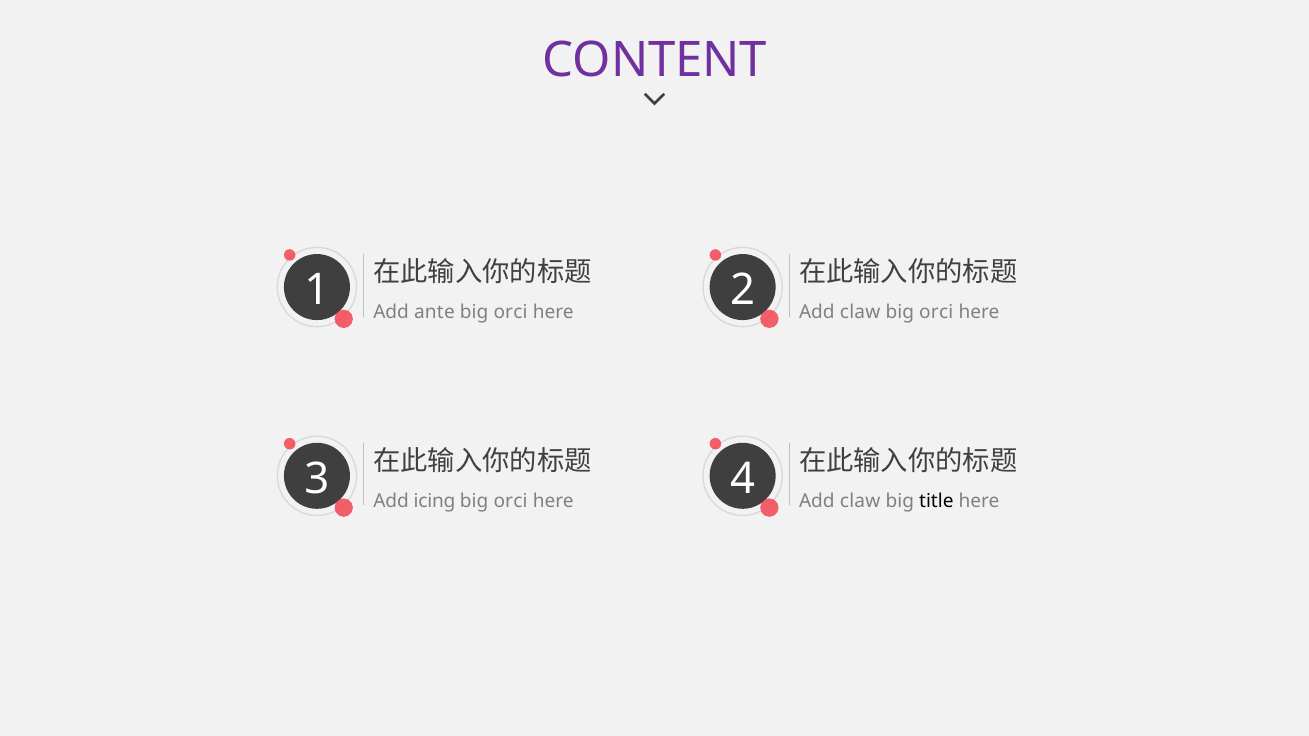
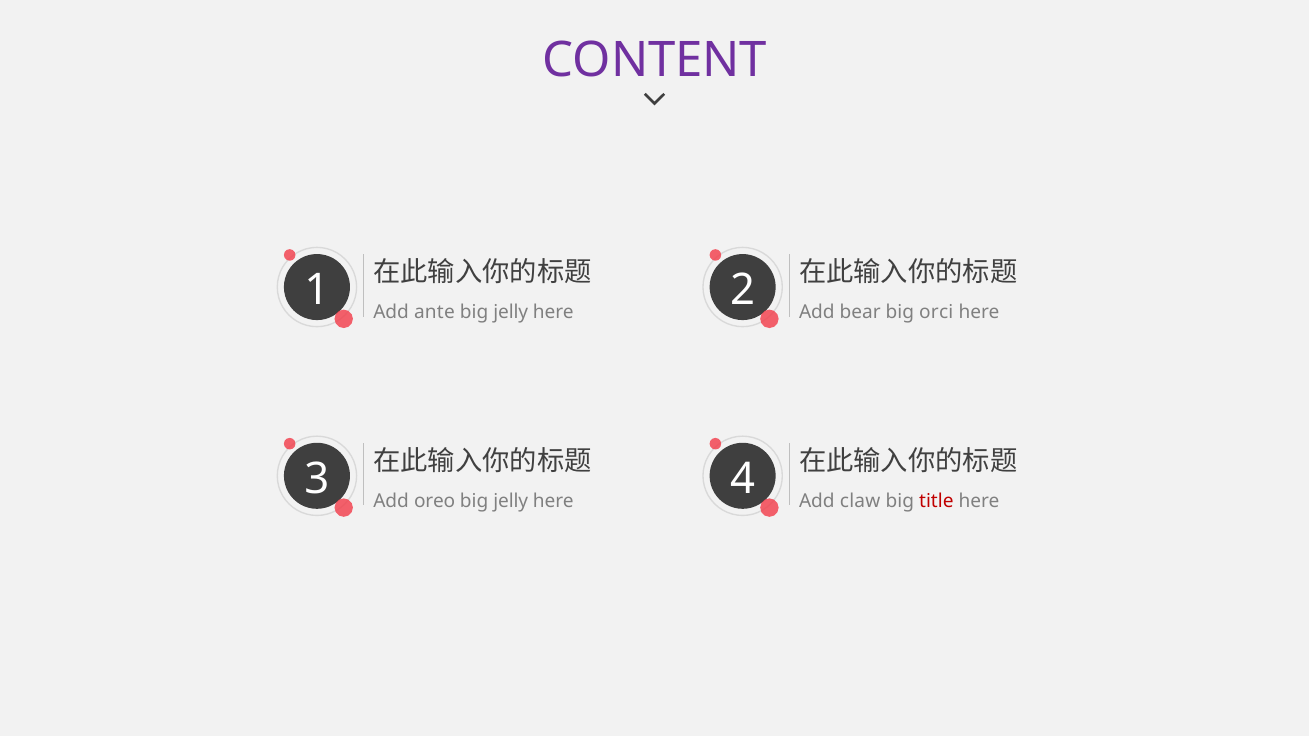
orci: orci -> jelly (511, 313)
claw: claw -> bear (860, 313)
icing: icing -> oreo (435, 502)
orci: orci -> jelly (511, 502)
title colour: black -> red (936, 502)
